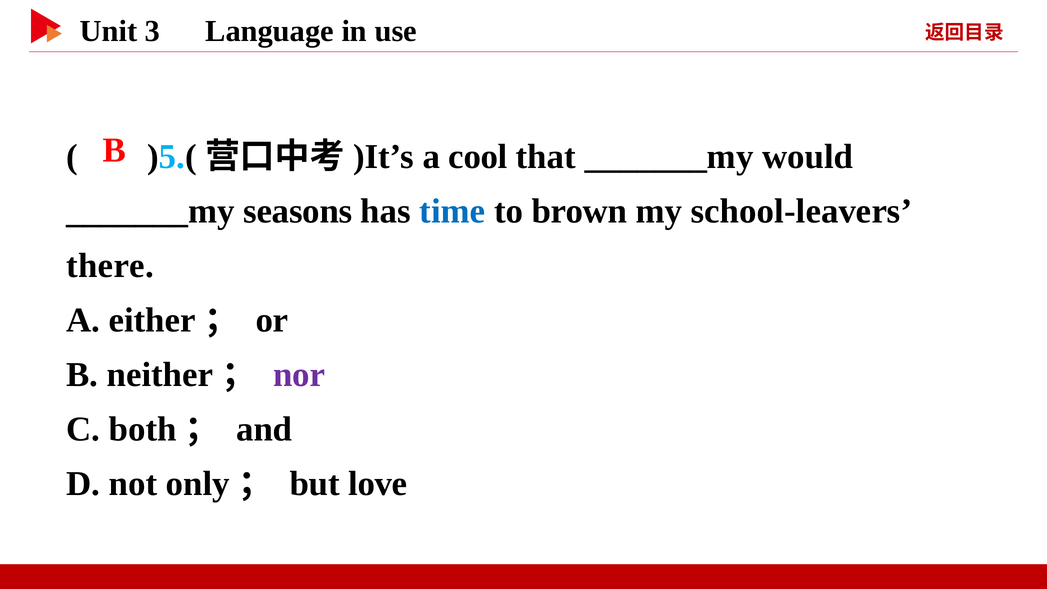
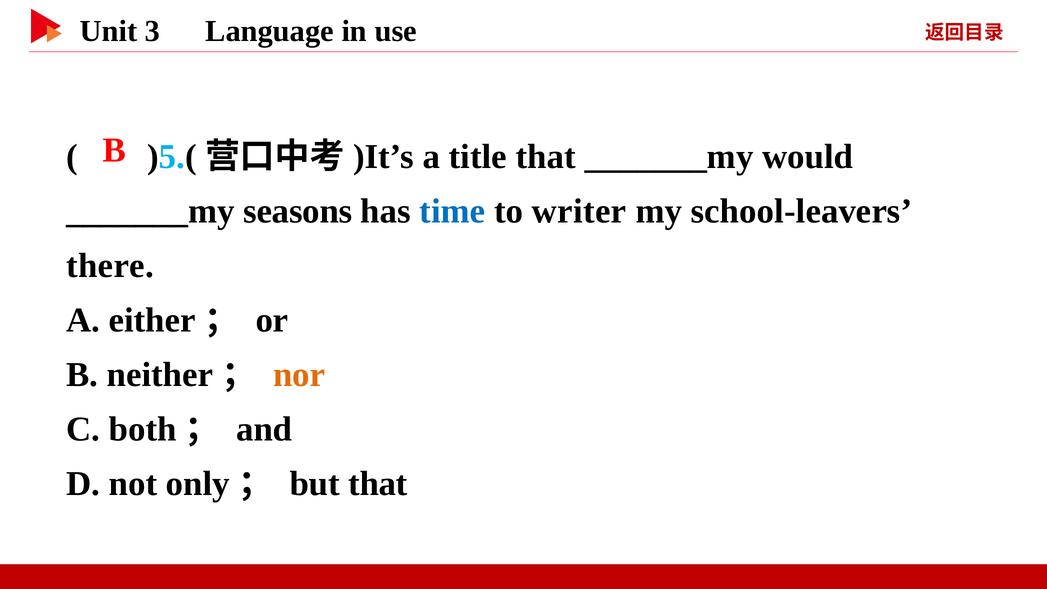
cool: cool -> title (478, 157)
brown: brown -> writer (579, 211)
nor colour: purple -> orange (299, 375)
but love: love -> that (378, 483)
